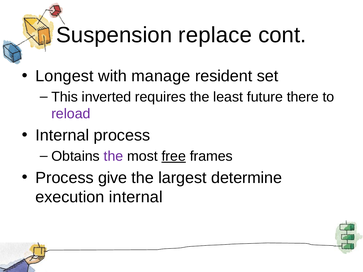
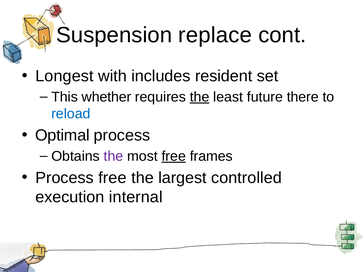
manage: manage -> includes (161, 76)
inverted: inverted -> whether (106, 97)
the underline: none -> present (200, 97)
reload colour: purple -> blue (71, 114)
Internal: Internal -> Optimal (62, 135)
Process give: give -> free (112, 178)
determine: determine -> controlled (247, 178)
